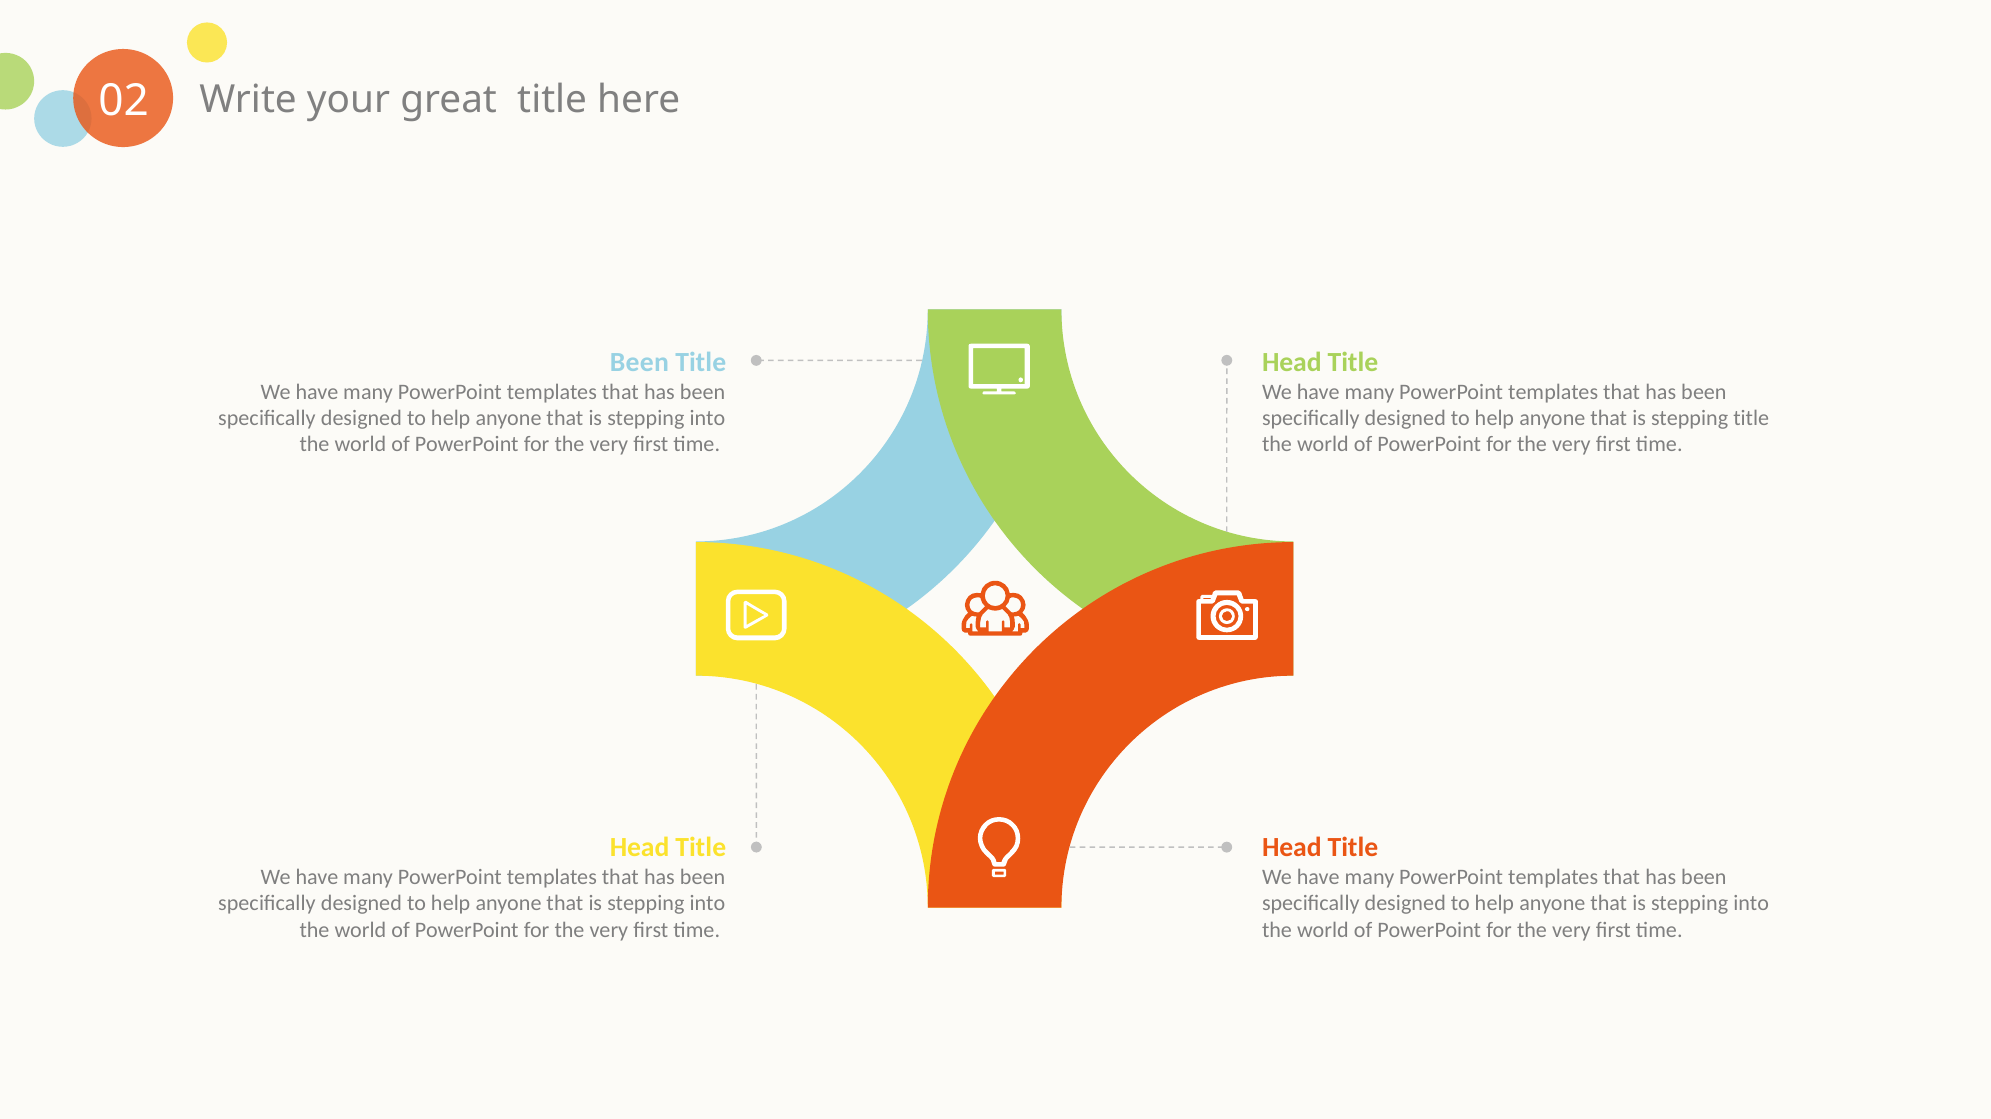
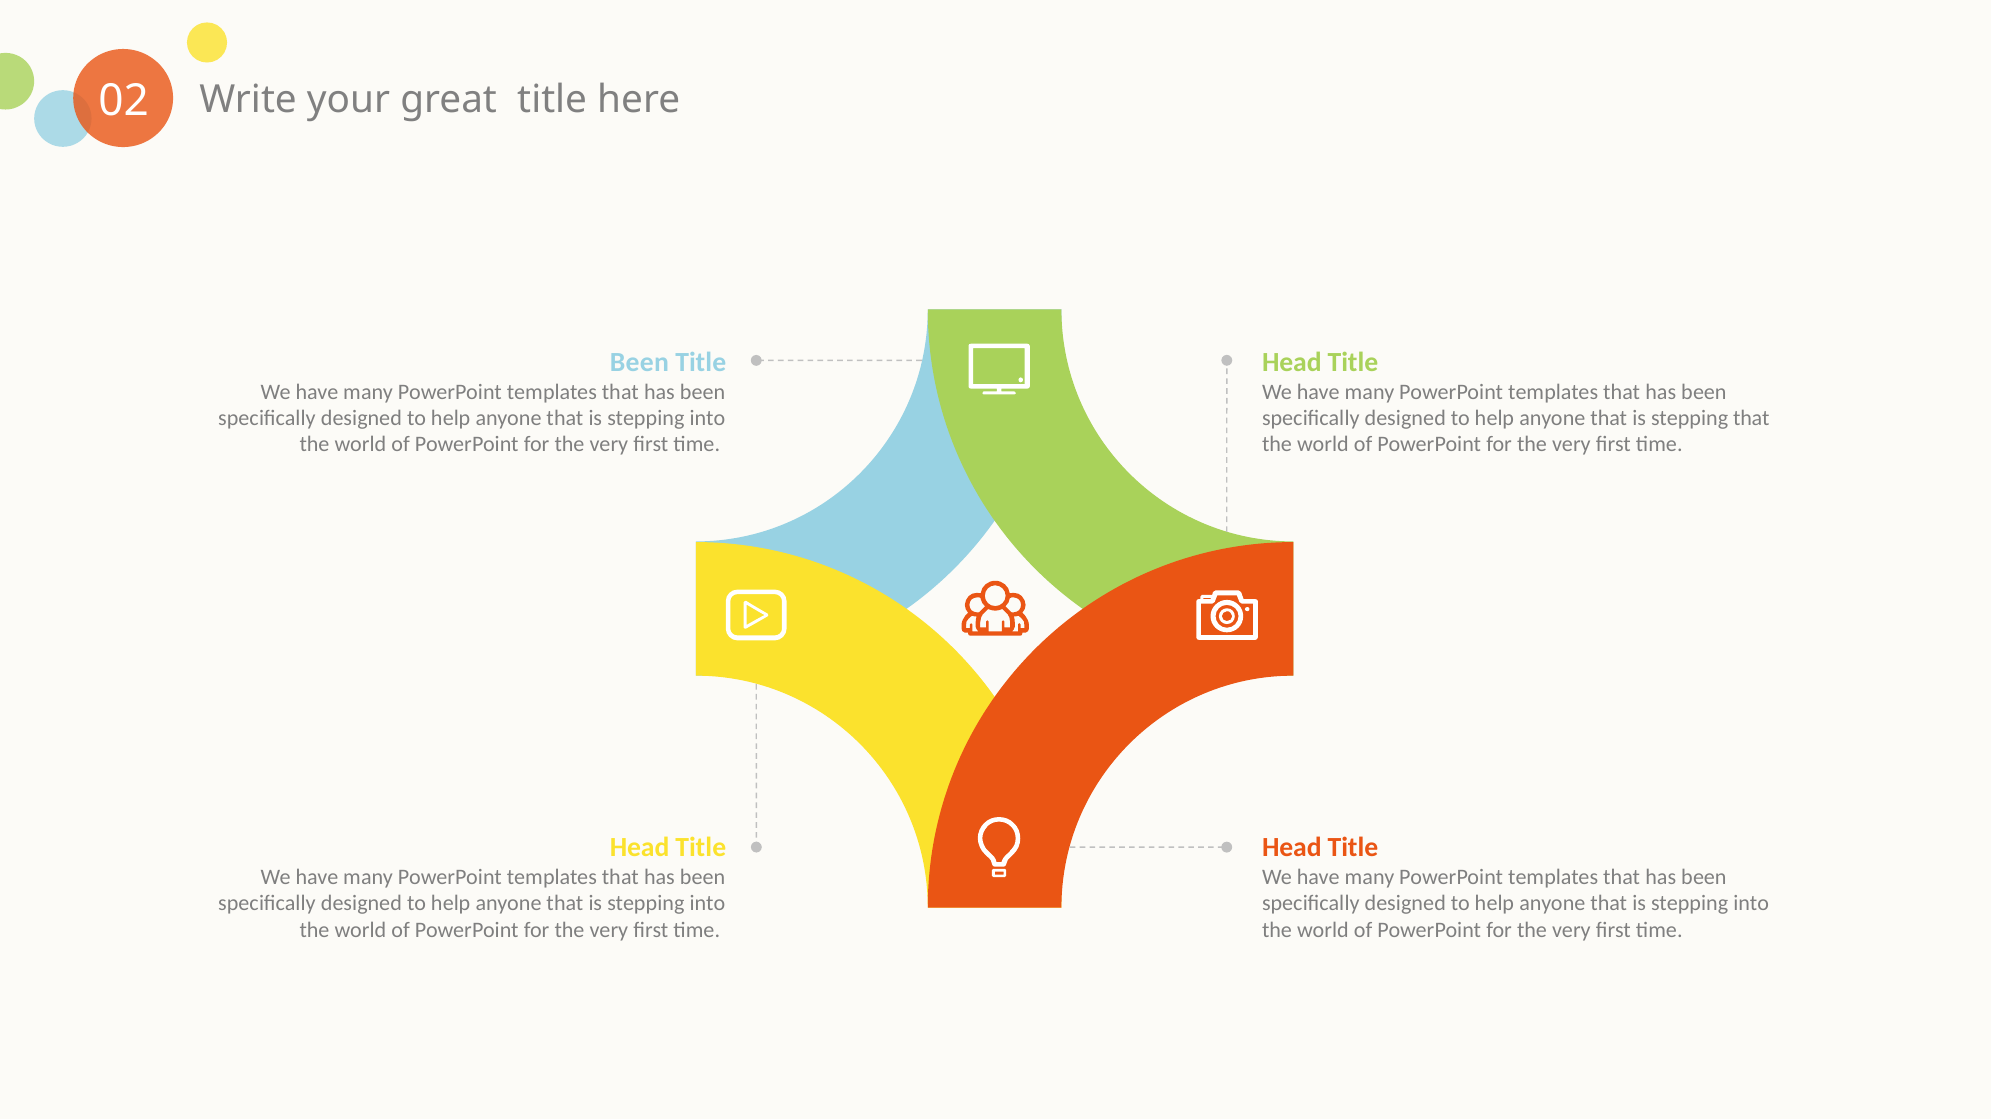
stepping title: title -> that (1751, 418)
